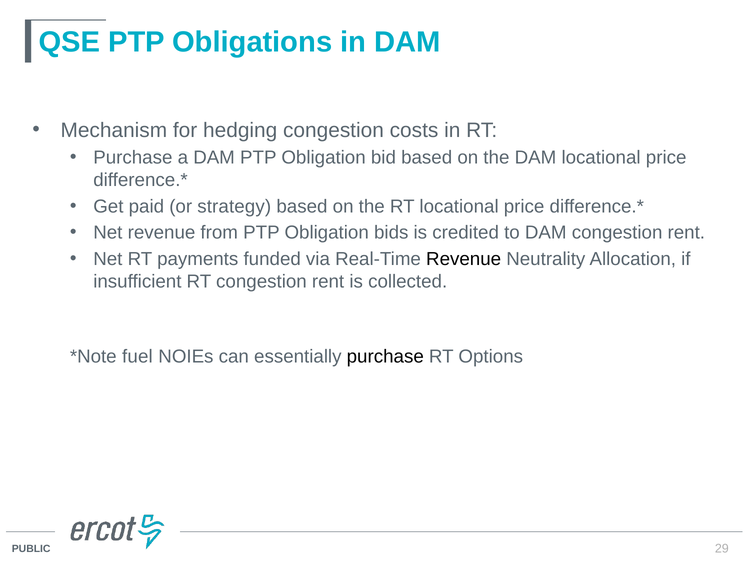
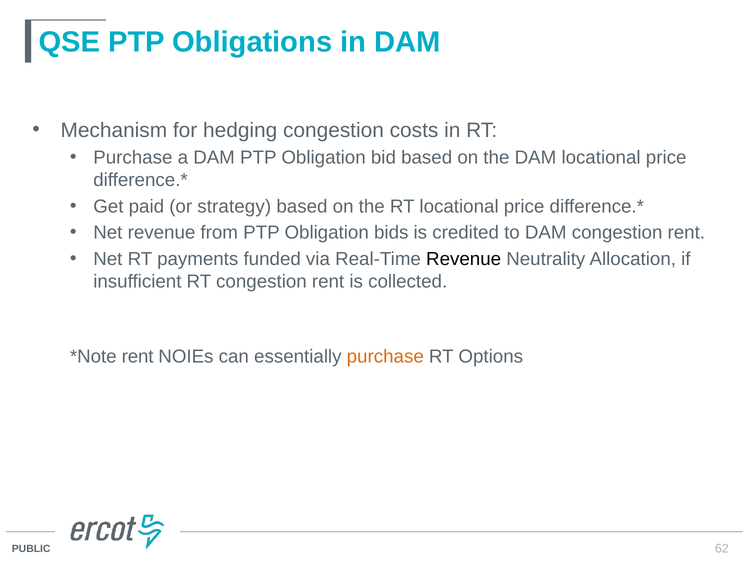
fuel: fuel -> rent (138, 356)
purchase colour: black -> orange (385, 356)
29: 29 -> 62 (722, 548)
